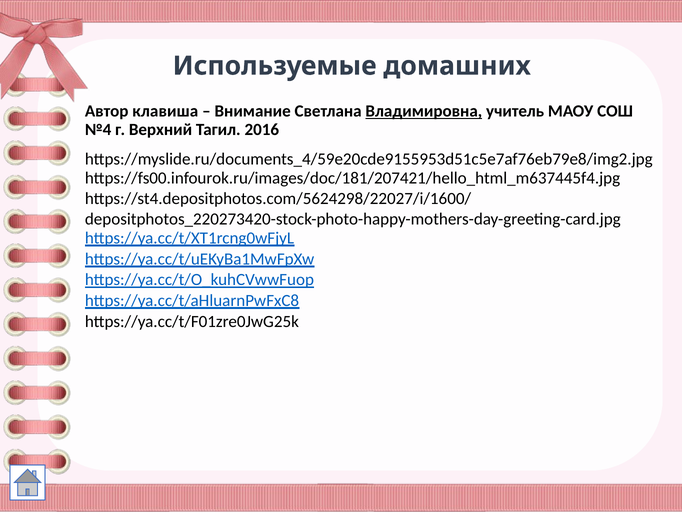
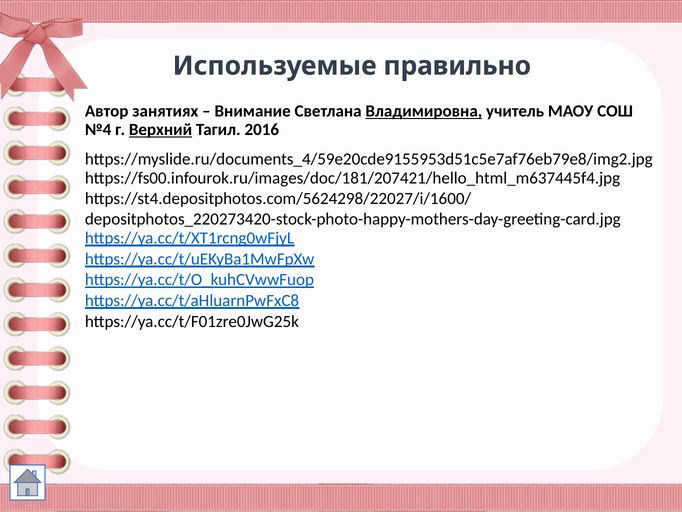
домашних: домашних -> правильно (457, 66)
клавиша: клавиша -> занятиях (165, 111)
Верхний underline: none -> present (161, 130)
